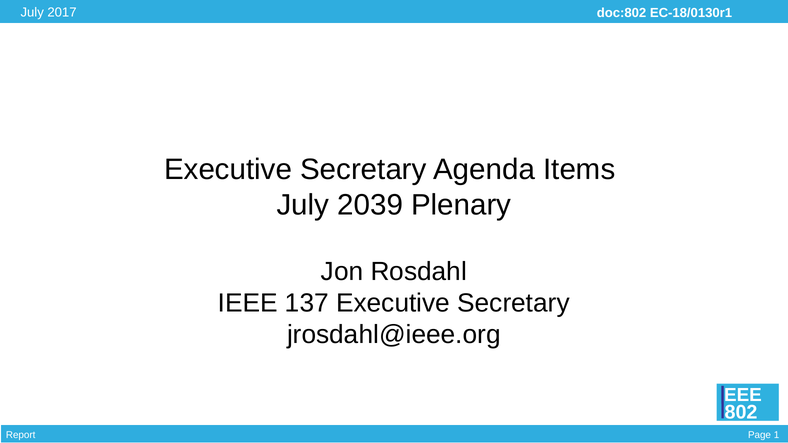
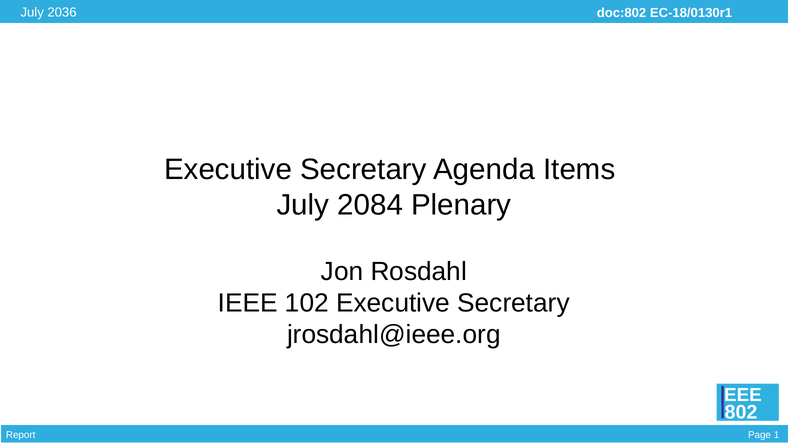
2017: 2017 -> 2036 (62, 13)
2039: 2039 -> 2084 (370, 205)
137: 137 -> 102 (307, 303)
